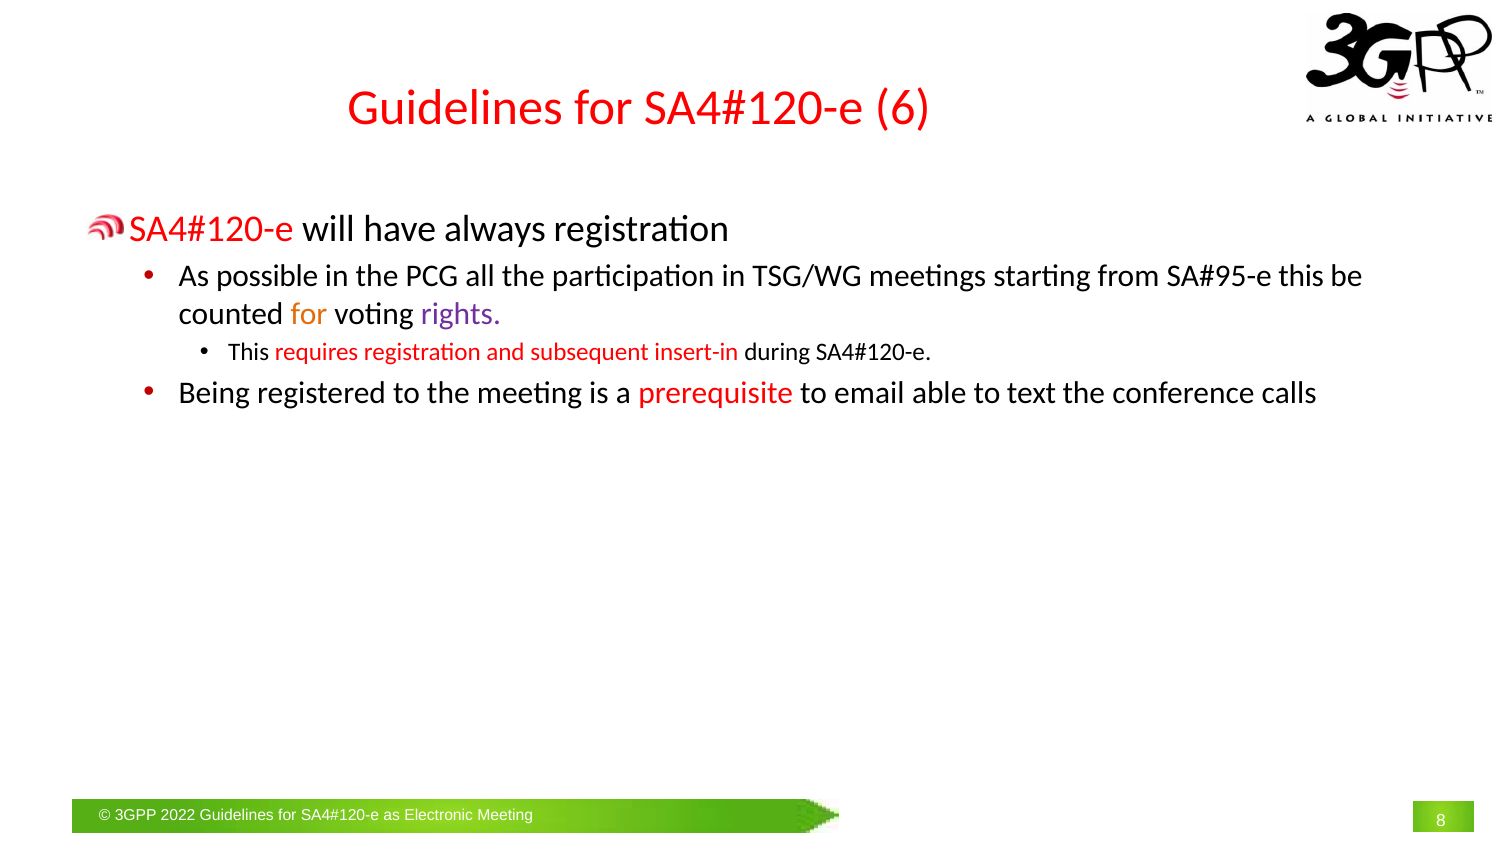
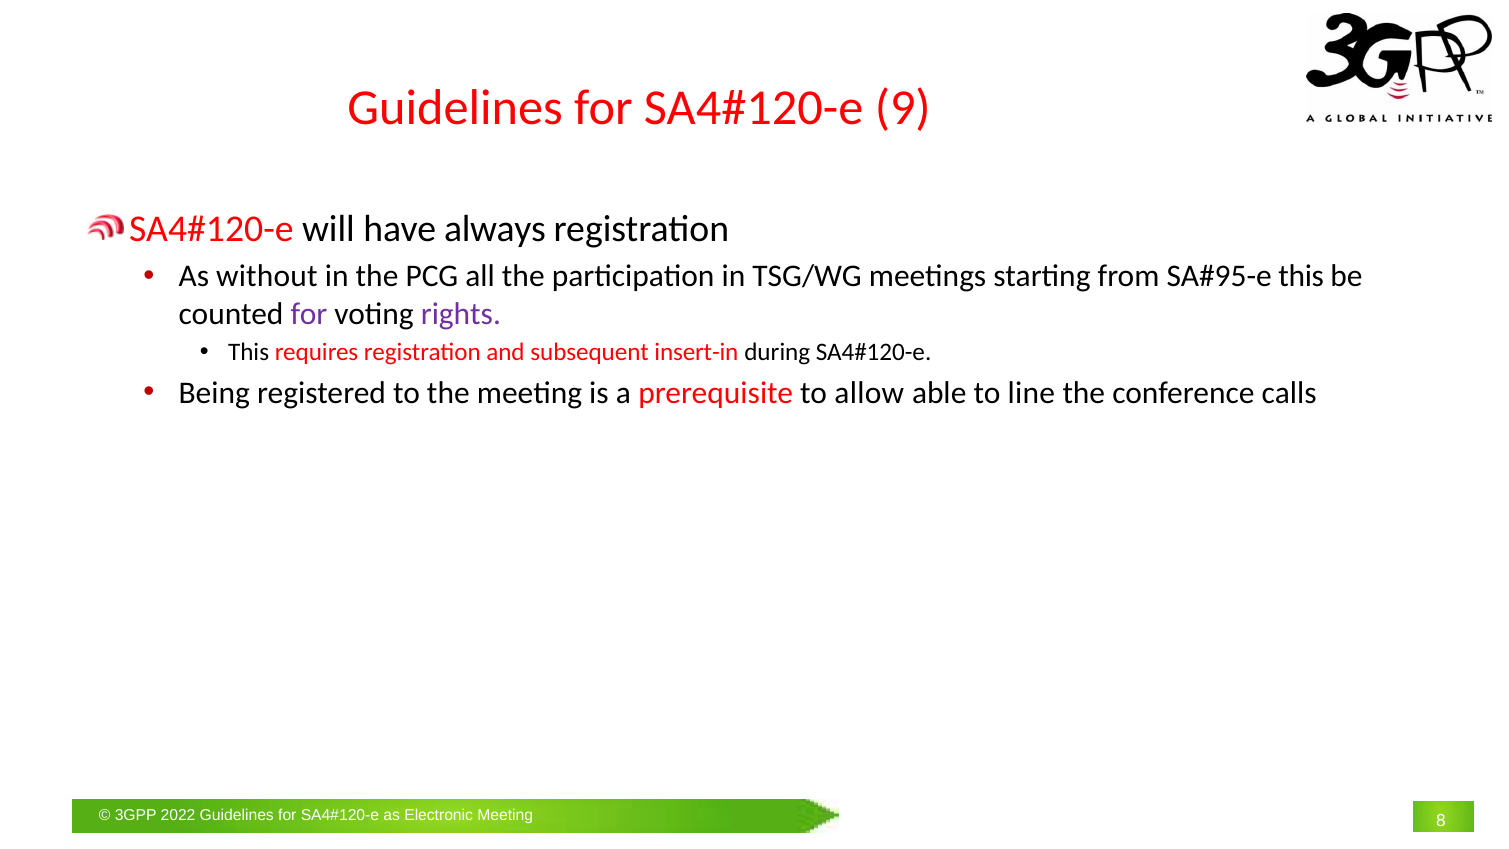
6: 6 -> 9 (903, 108)
possible: possible -> without (267, 276)
for colour: orange -> purple (309, 314)
email: email -> allow (869, 393)
text: text -> line (1031, 393)
